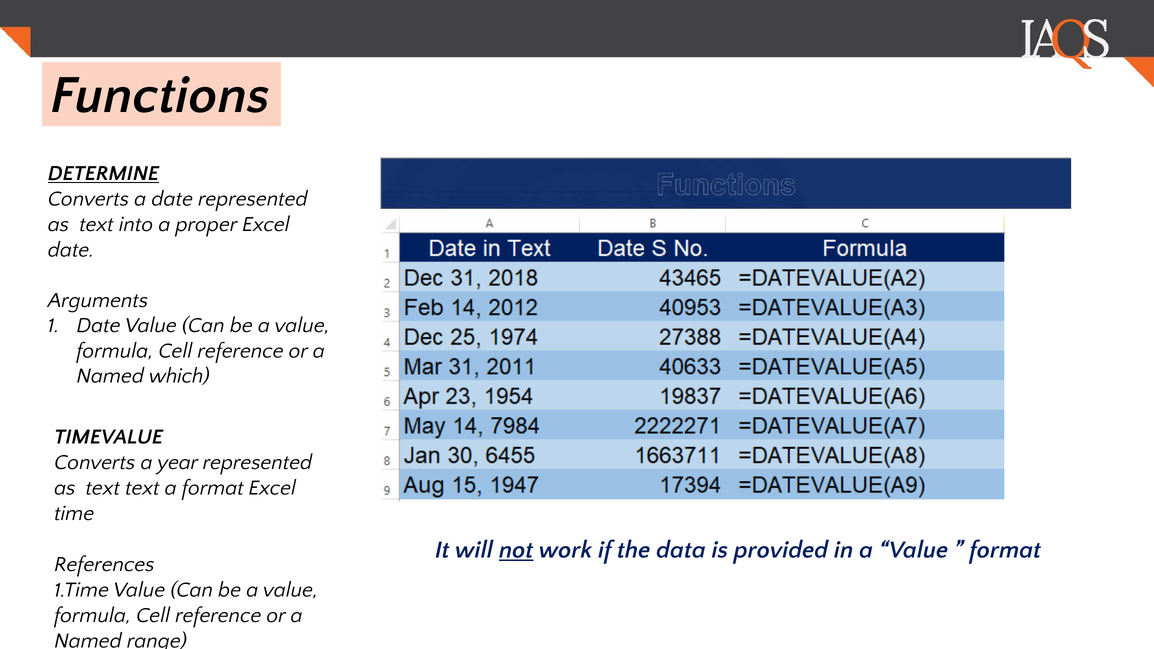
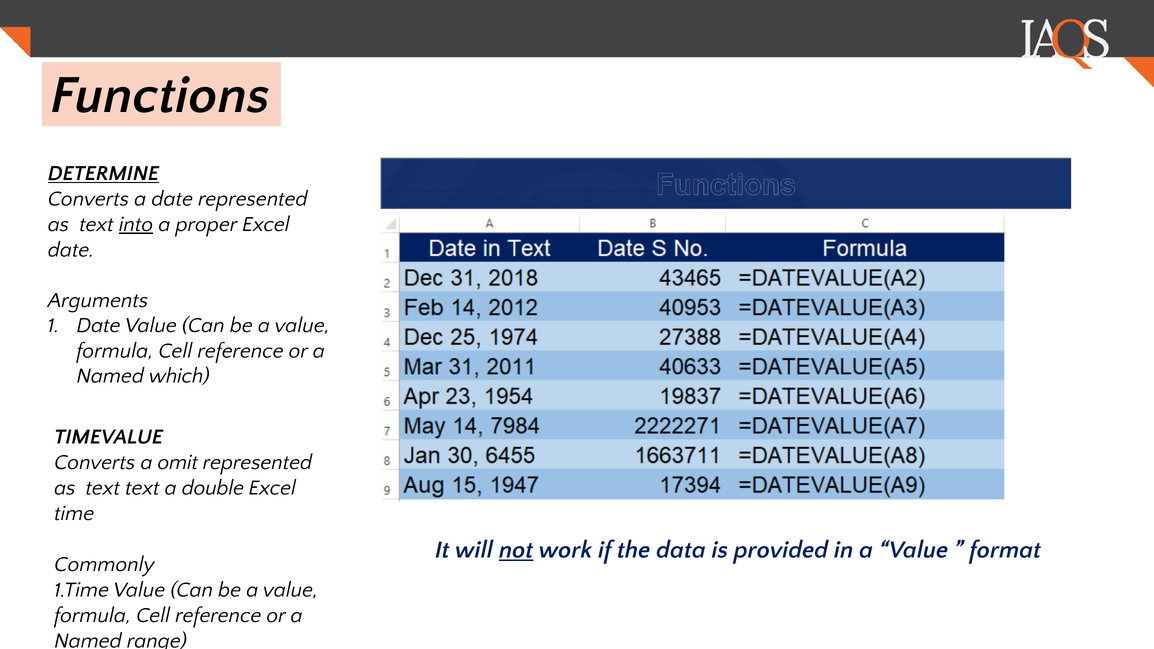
into underline: none -> present (136, 224)
year: year -> omit (178, 463)
a format: format -> double (213, 488)
References: References -> Commonly (104, 564)
